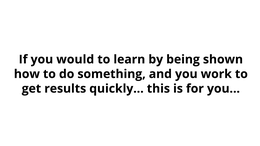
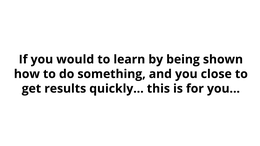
work: work -> close (216, 74)
